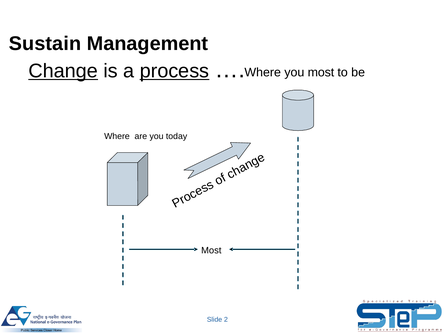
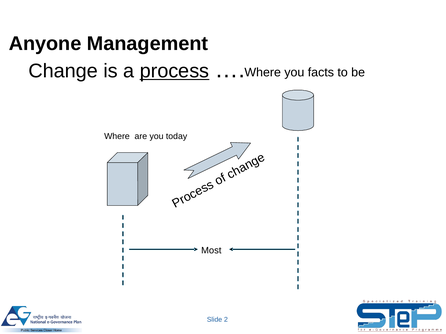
Sustain: Sustain -> Anyone (45, 44)
Change underline: present -> none (63, 71)
you most: most -> facts (321, 72)
